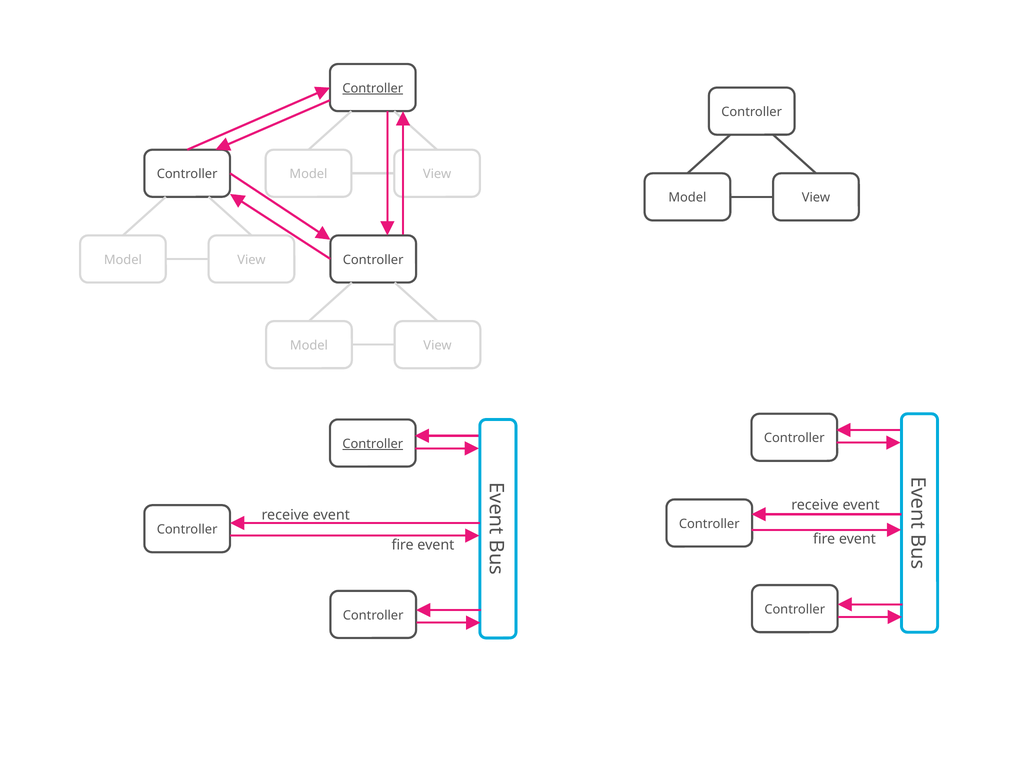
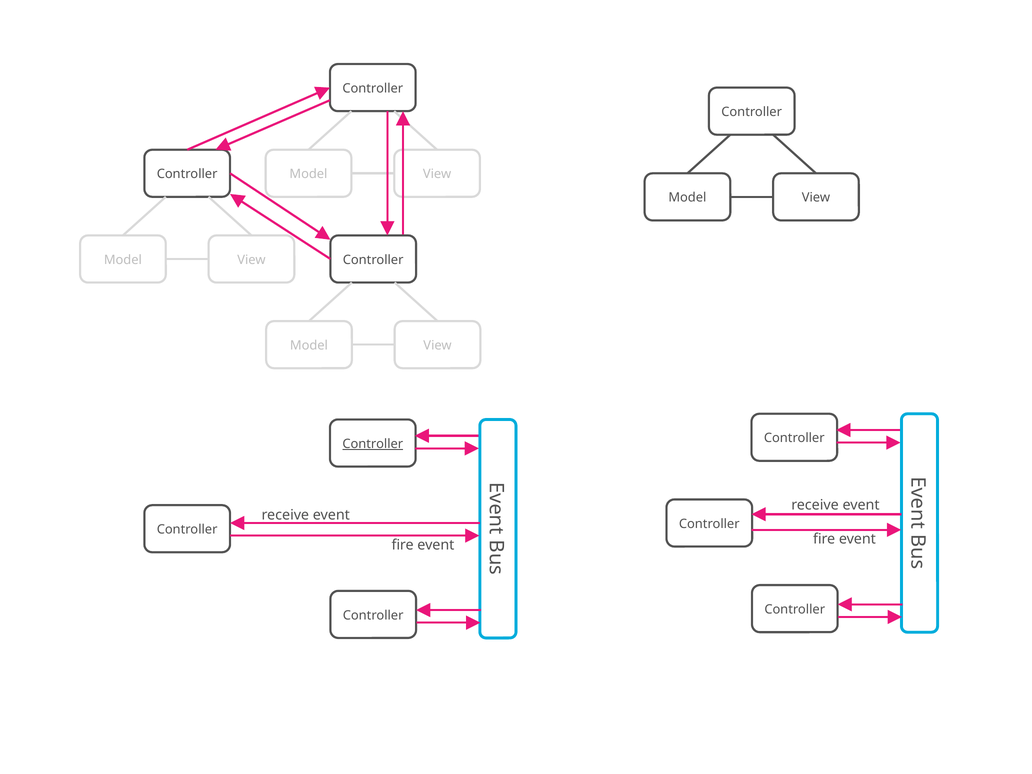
Controller underline: present -> none (373, 88)
